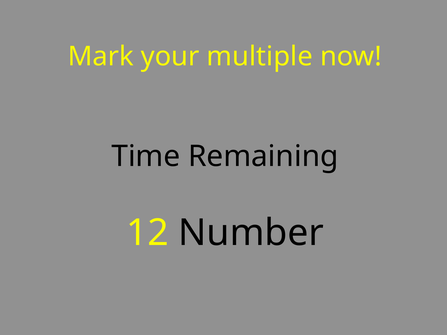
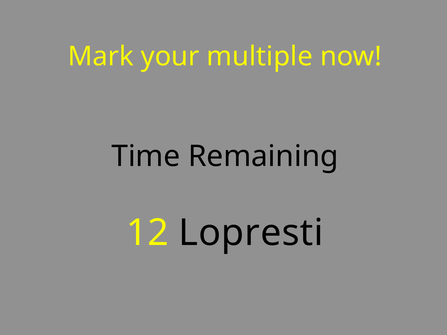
Number: Number -> Lopresti (251, 233)
